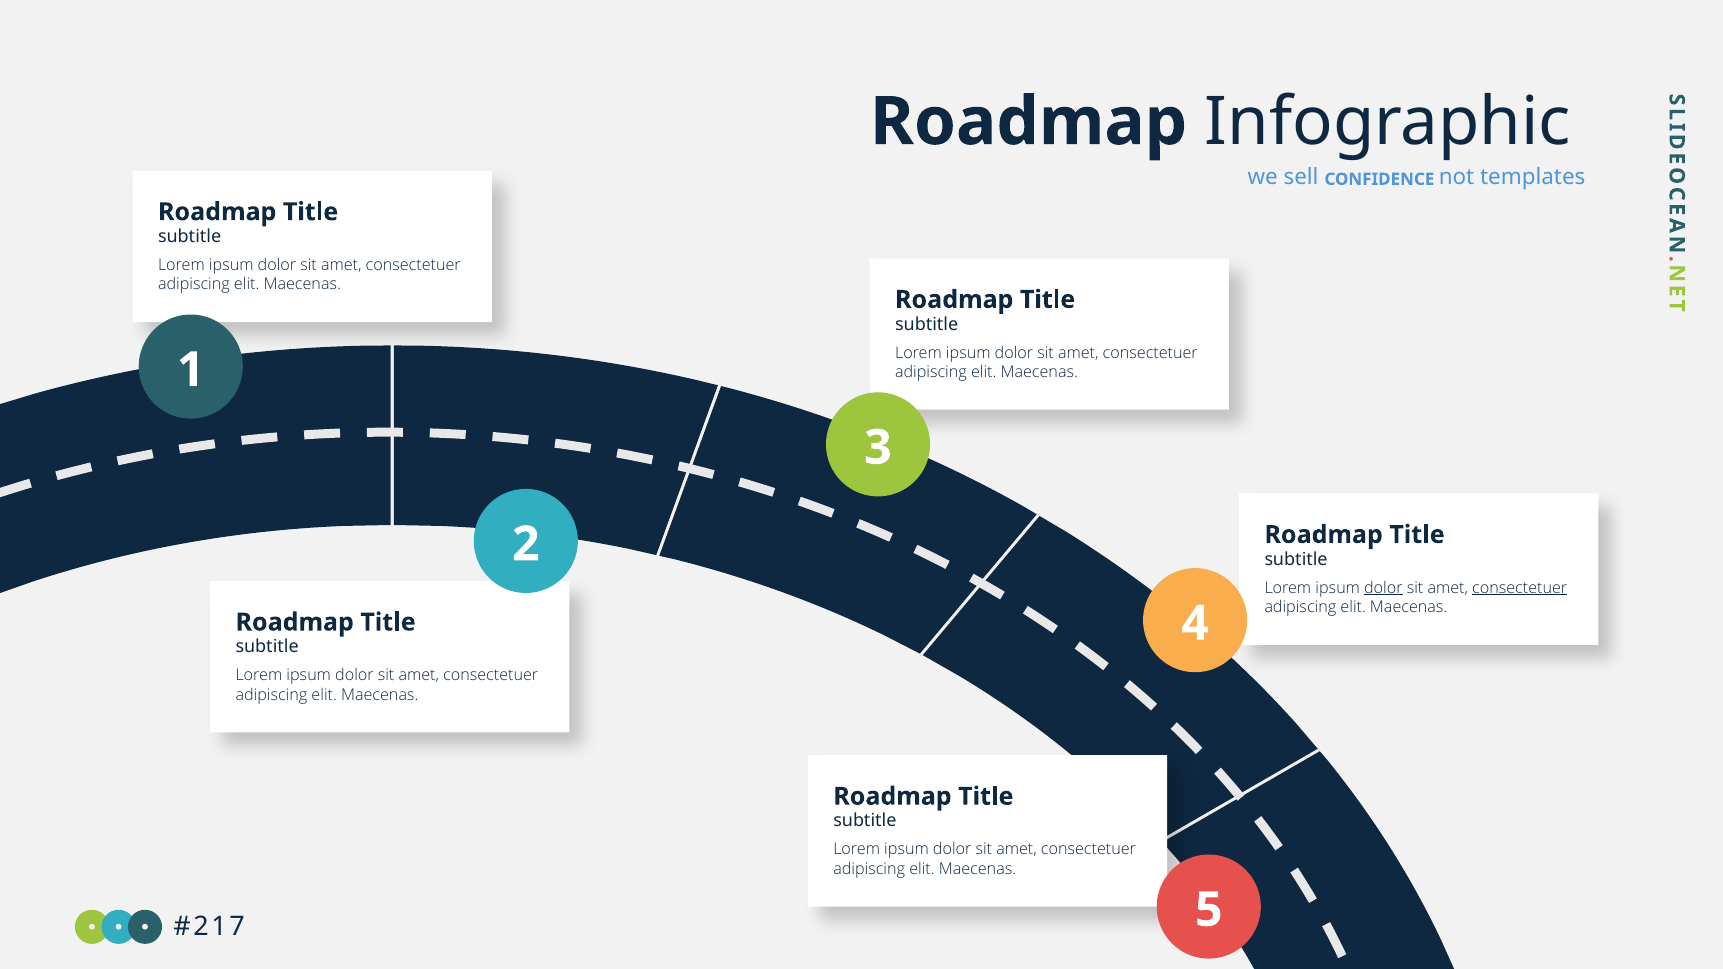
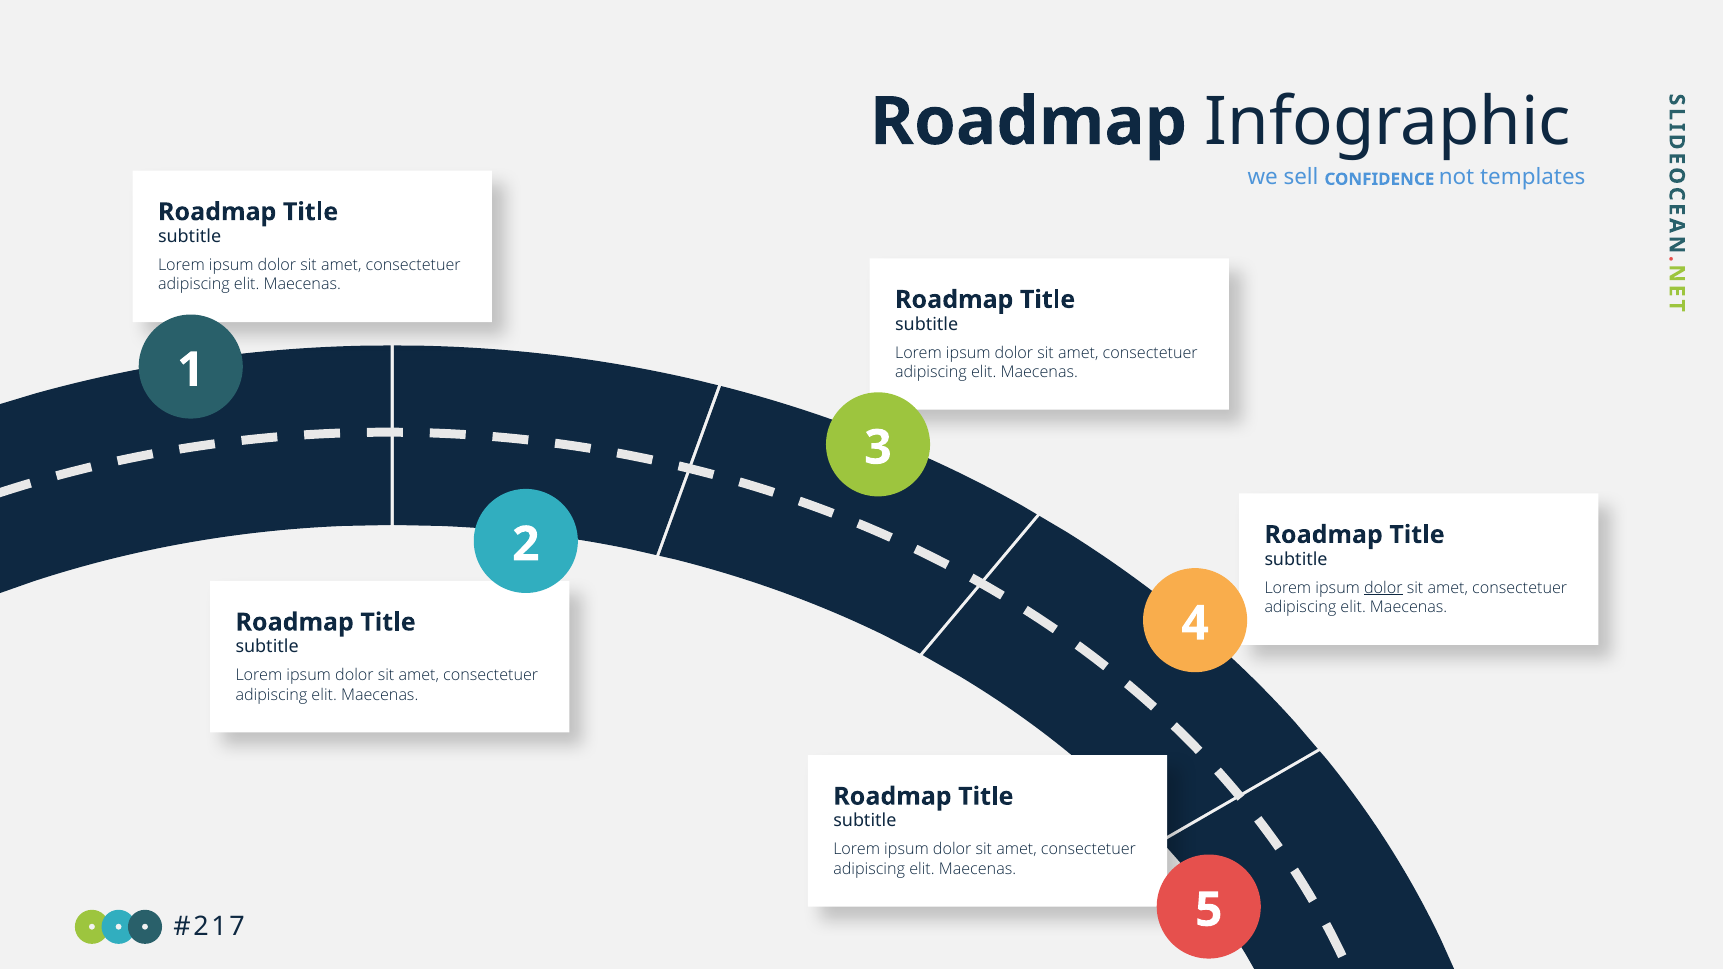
consectetuer underline: present -> none (1520, 588)
